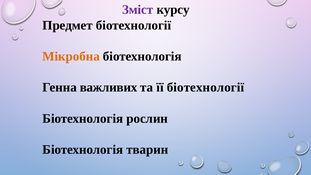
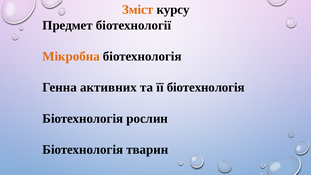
Зміст colour: purple -> orange (138, 10)
важливих: важливих -> активних (108, 87)
її біотехнології: біотехнології -> біотехнологія (206, 87)
